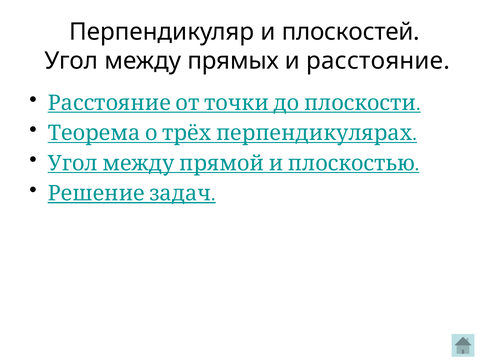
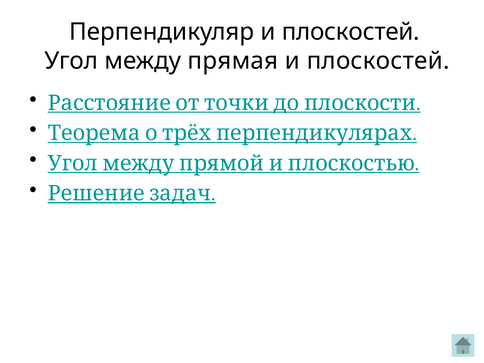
прямых: прямых -> прямая (233, 61)
расстояние: расстояние -> плоскостей (378, 61)
